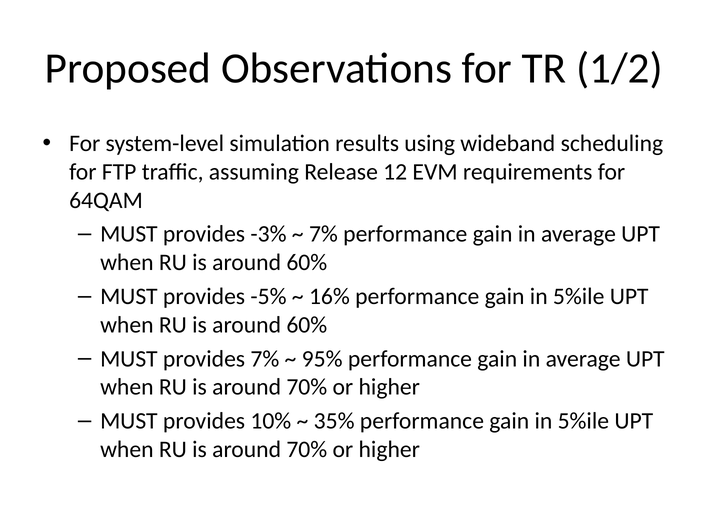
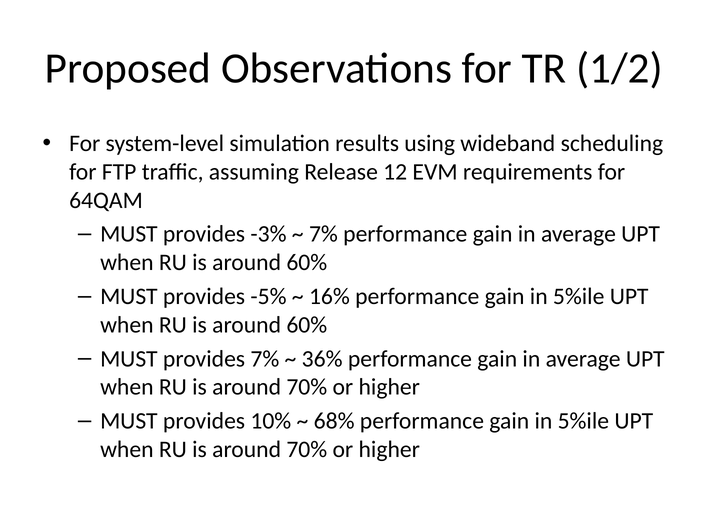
95%: 95% -> 36% (322, 359)
35%: 35% -> 68% (334, 421)
